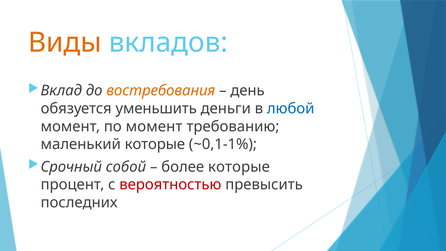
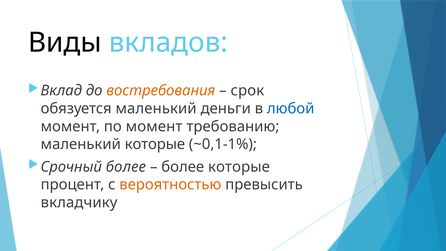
Виды colour: orange -> black (65, 43)
день: день -> срок (247, 91)
обязуется уменьшить: уменьшить -> маленький (156, 109)
Срочный собой: собой -> более (126, 167)
вероятностью colour: red -> orange (170, 185)
последних: последних -> вкладчику (79, 202)
